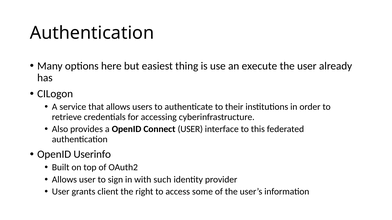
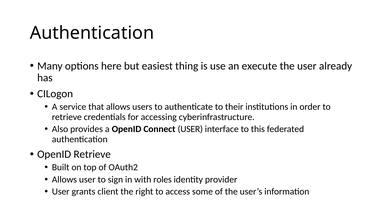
OpenID Userinfo: Userinfo -> Retrieve (92, 155)
such: such -> roles (163, 180)
